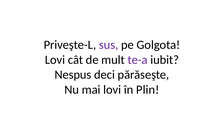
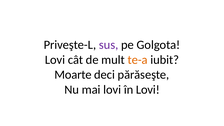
te-a colour: purple -> orange (138, 60)
Nespus: Nespus -> Moarte (73, 75)
în Plin: Plin -> Lovi (148, 90)
